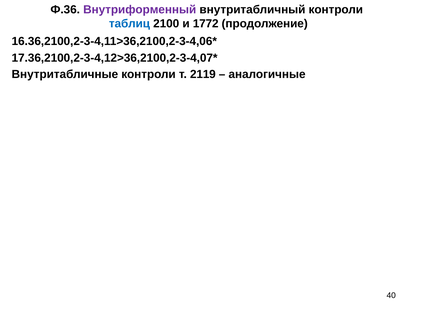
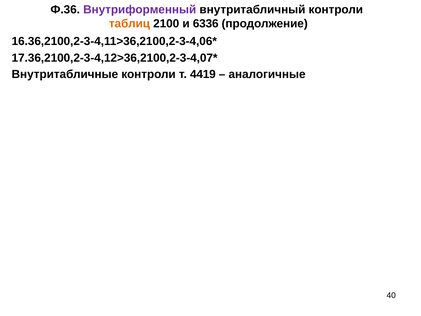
таблиц colour: blue -> orange (129, 24)
1772: 1772 -> 6336 (206, 24)
2119: 2119 -> 4419 (203, 74)
